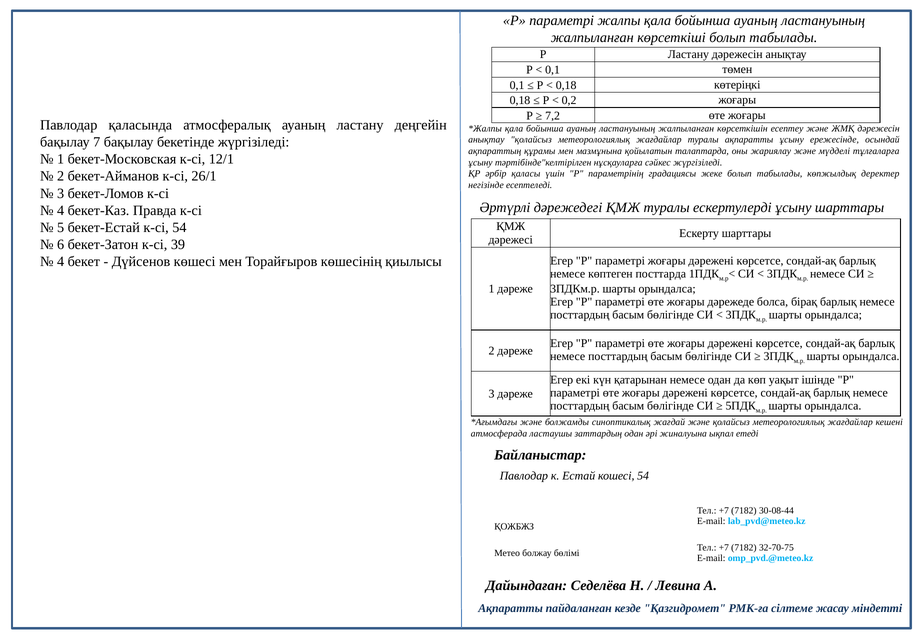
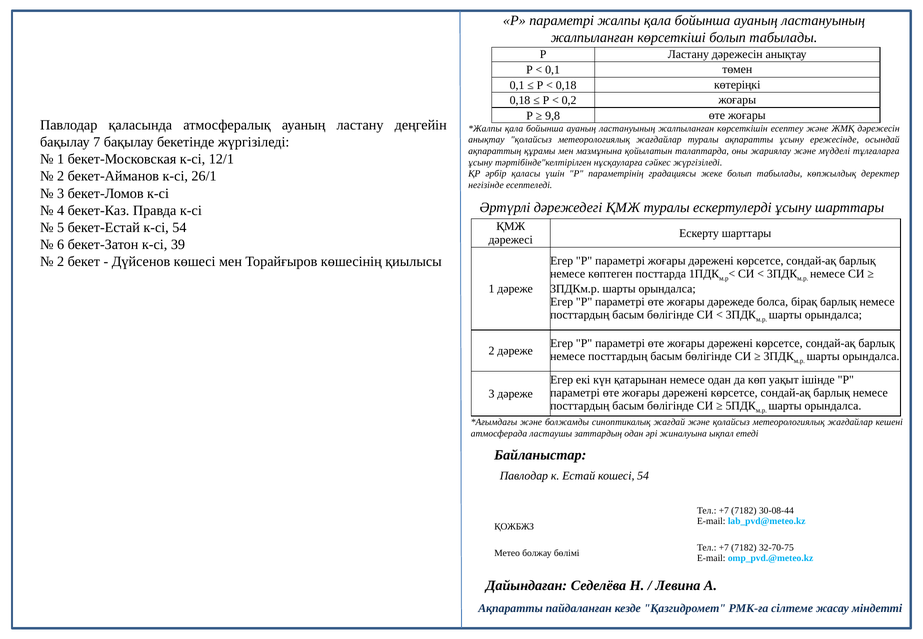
7,2: 7,2 -> 9,8 (553, 116)
4: 4 -> 2 (61, 261)
